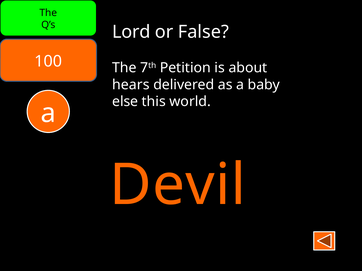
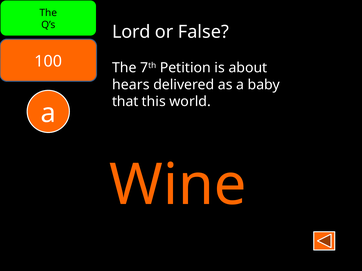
else: else -> that (125, 102)
Devil: Devil -> Wine (178, 185)
